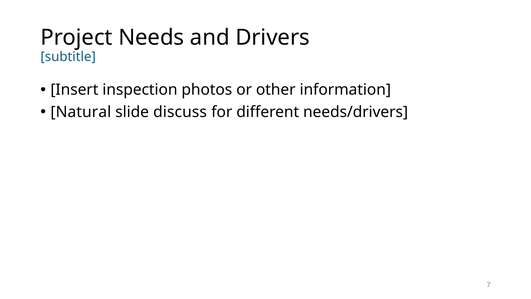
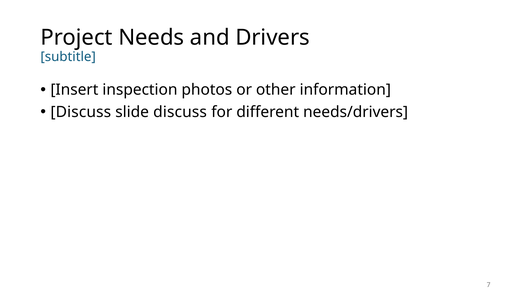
Natural: Natural -> Discuss (81, 112)
